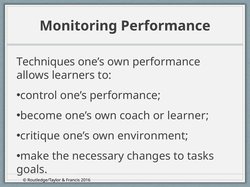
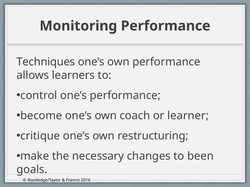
environment: environment -> restructuring (153, 136)
tasks: tasks -> been (201, 157)
